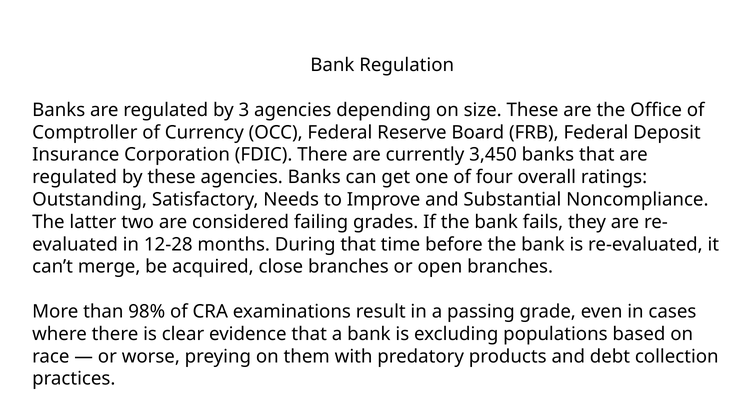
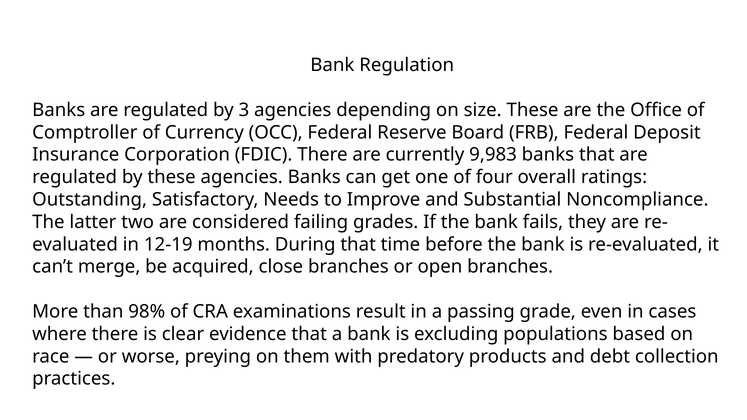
3,450: 3,450 -> 9,983 (493, 155)
12-28: 12-28 -> 12-19 (168, 245)
